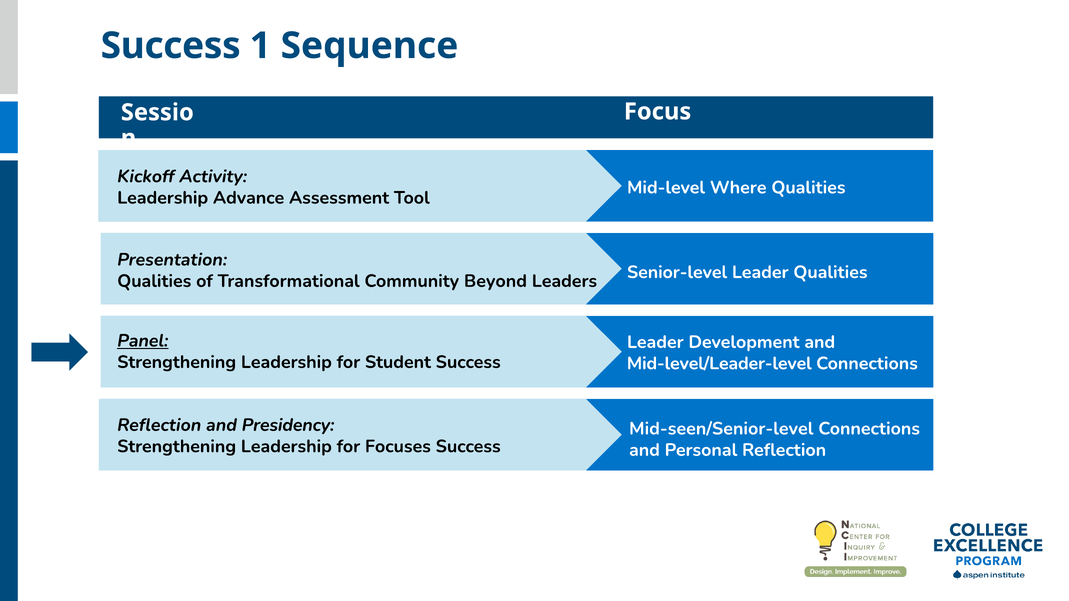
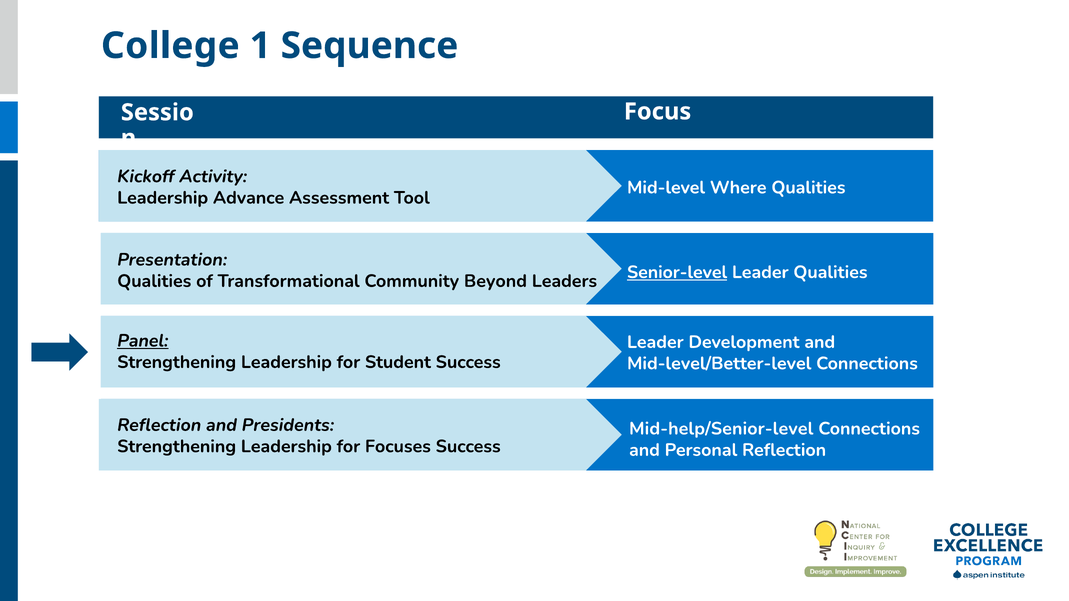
Success: Success -> College (170, 46)
Senior-level underline: none -> present (677, 272)
Mid-level/Leader-level: Mid-level/Leader-level -> Mid-level/Better-level (719, 364)
Presidency: Presidency -> Presidents (288, 425)
Mid-seen/Senior-level: Mid-seen/Senior-level -> Mid-help/Senior-level (721, 429)
